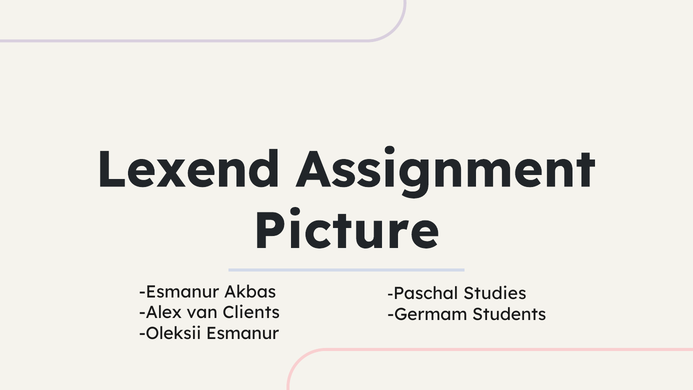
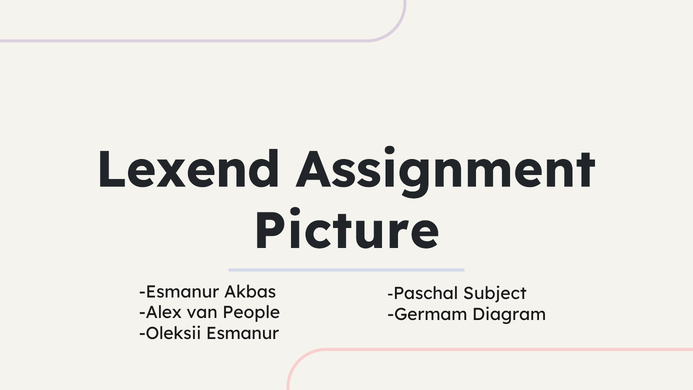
Studies: Studies -> Subject (495, 294)
Clients: Clients -> People (251, 313)
Students: Students -> Diagram (509, 314)
